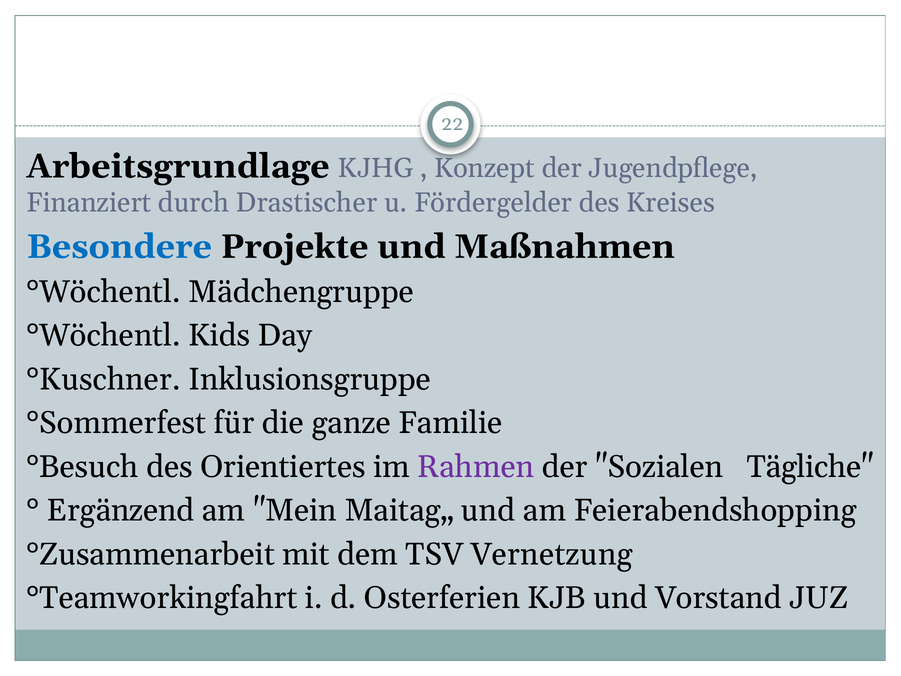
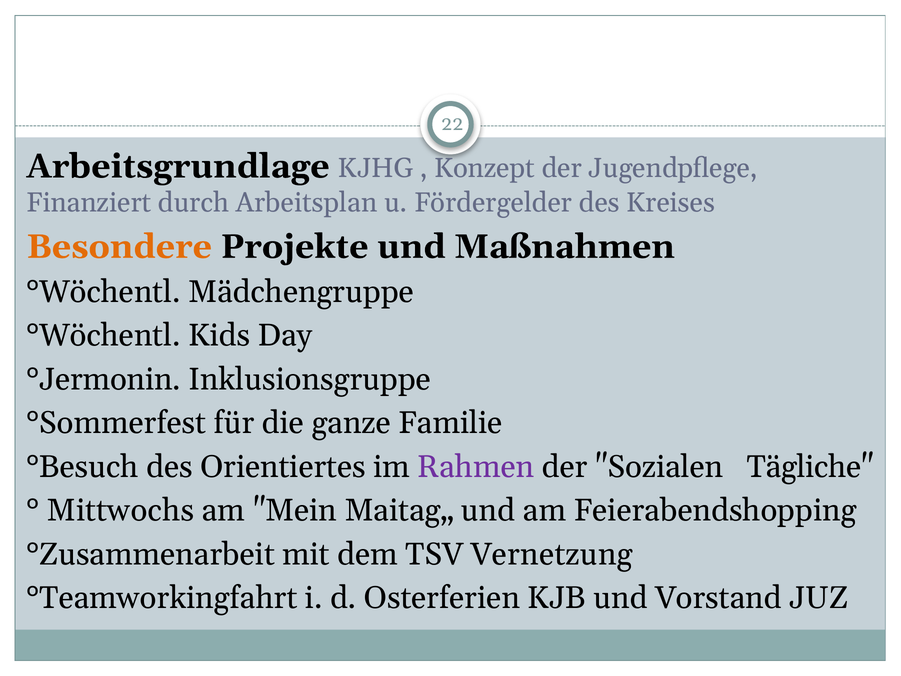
Drastischer: Drastischer -> Arbeitsplan (307, 203)
Besondere colour: blue -> orange (119, 247)
°Kuschner: °Kuschner -> °Jermonin (103, 379)
Ergänzend: Ergänzend -> Mittwochs (120, 510)
